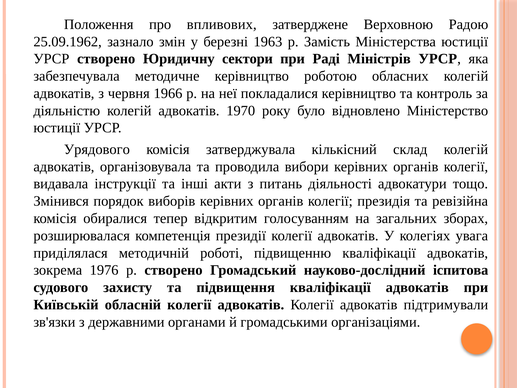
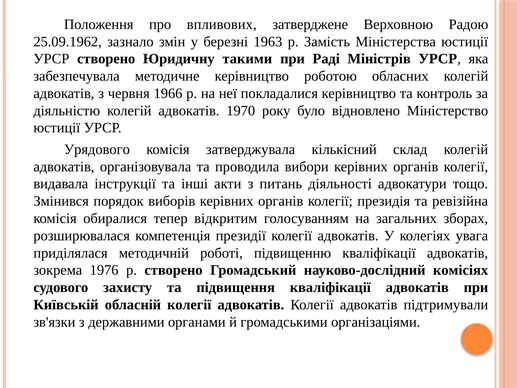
сектори: сектори -> такими (247, 59)
іспитова: іспитова -> комісіях (461, 270)
